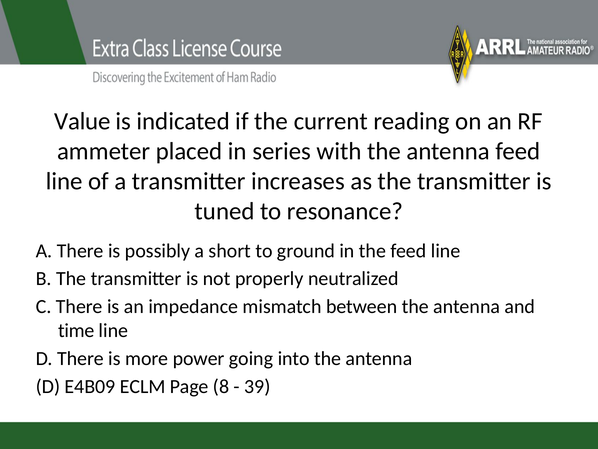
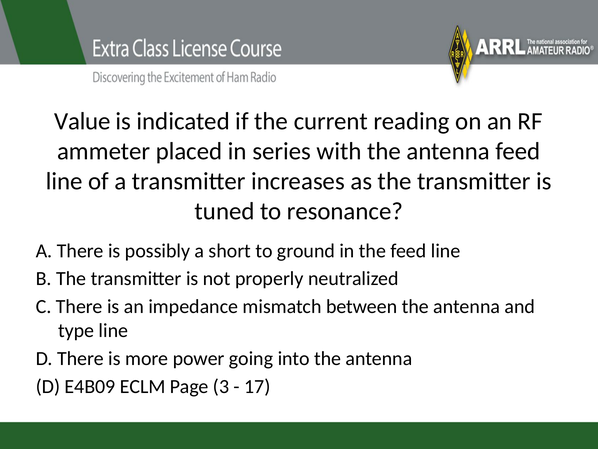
time: time -> type (76, 330)
8: 8 -> 3 (221, 386)
39: 39 -> 17 (257, 386)
